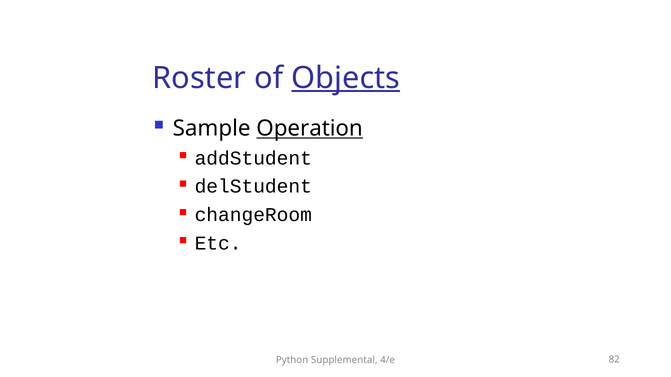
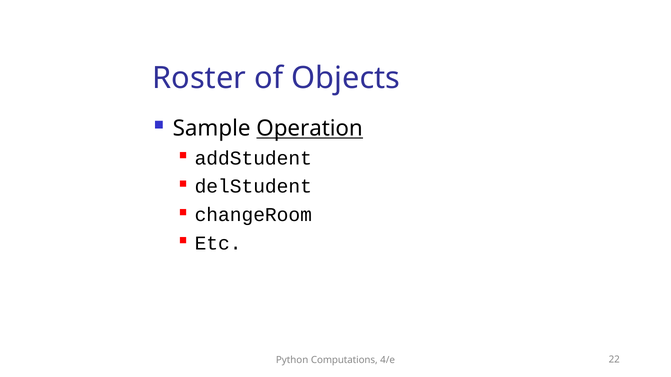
Objects underline: present -> none (346, 78)
Supplemental: Supplemental -> Computations (344, 361)
82: 82 -> 22 (614, 360)
